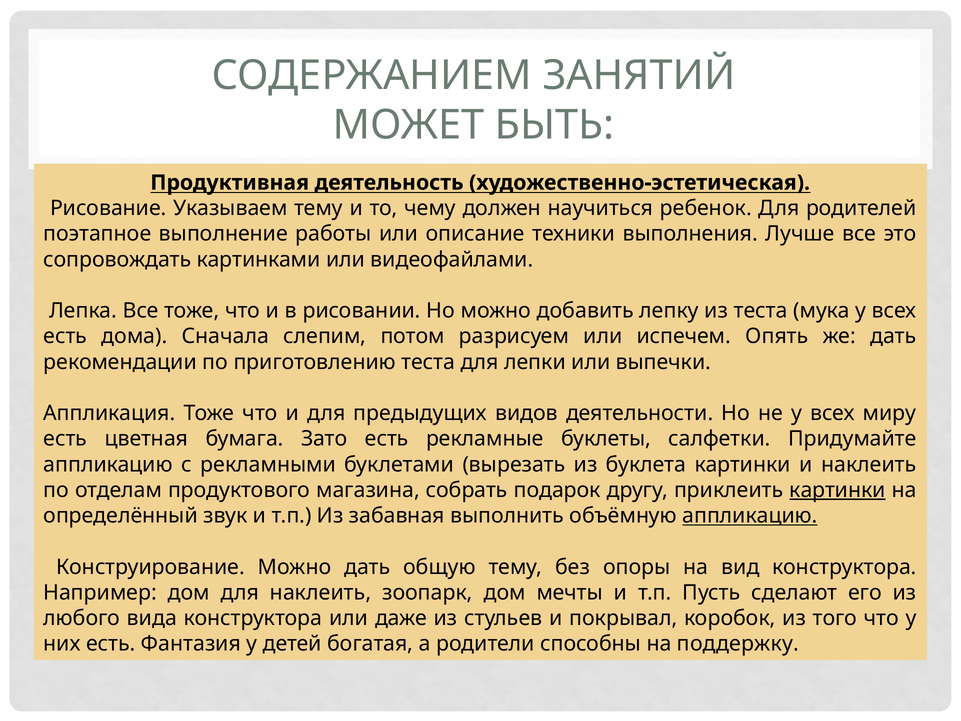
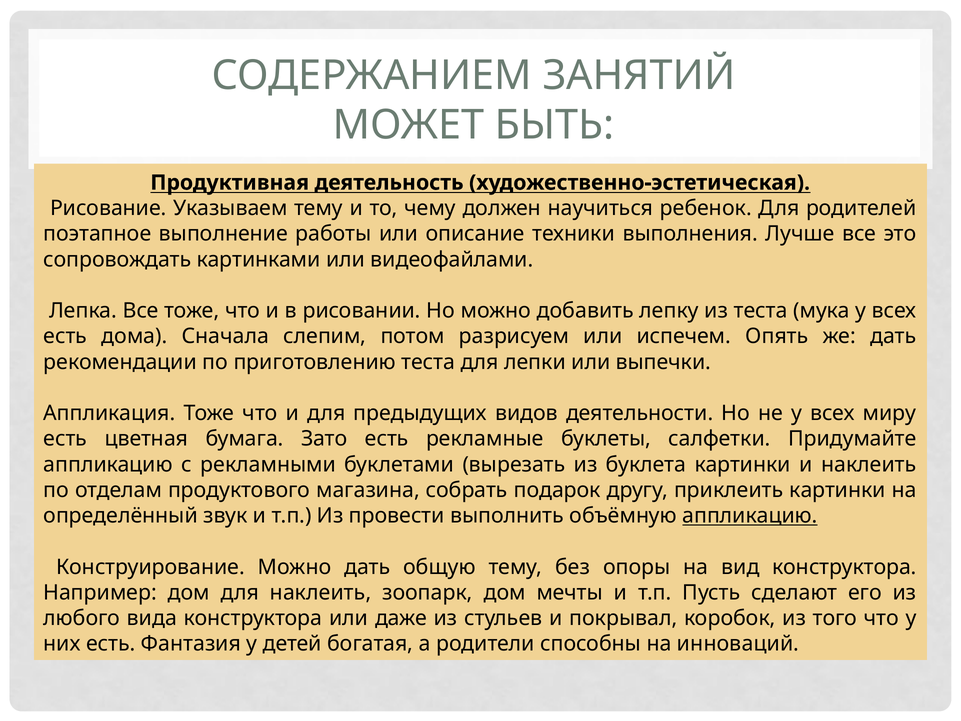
картинки underline: present -> none (837, 490)
забавная: забавная -> провести (397, 516)
поддержку: поддержку -> инноваций (738, 644)
